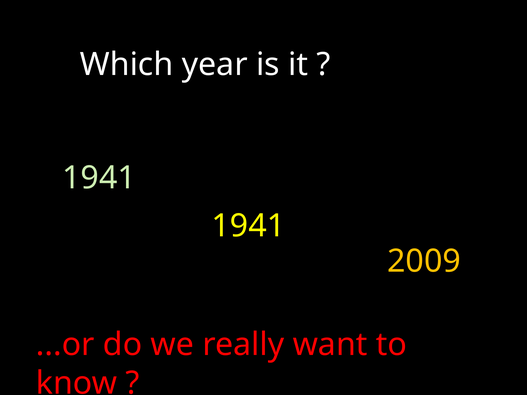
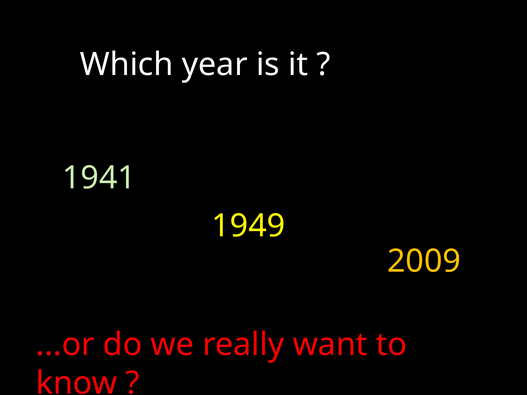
1941: 1941 -> 1949 (248, 226)
